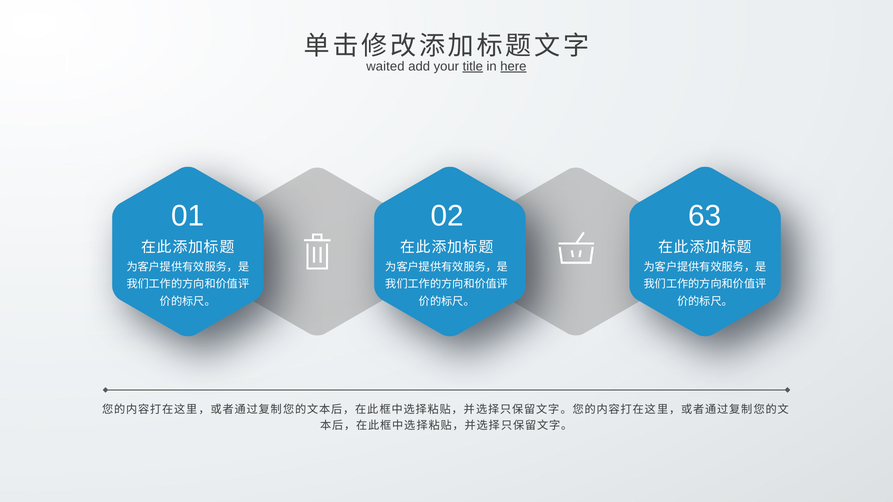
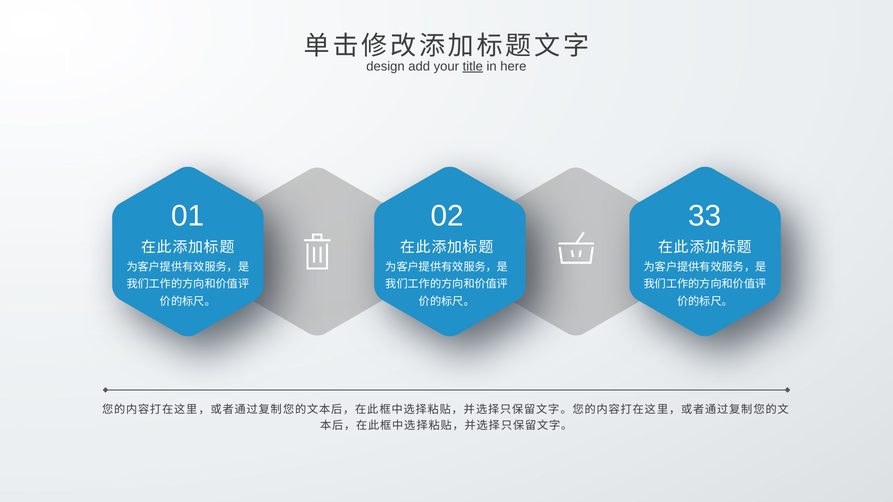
waited: waited -> design (385, 66)
here underline: present -> none (513, 66)
63: 63 -> 33 (705, 216)
